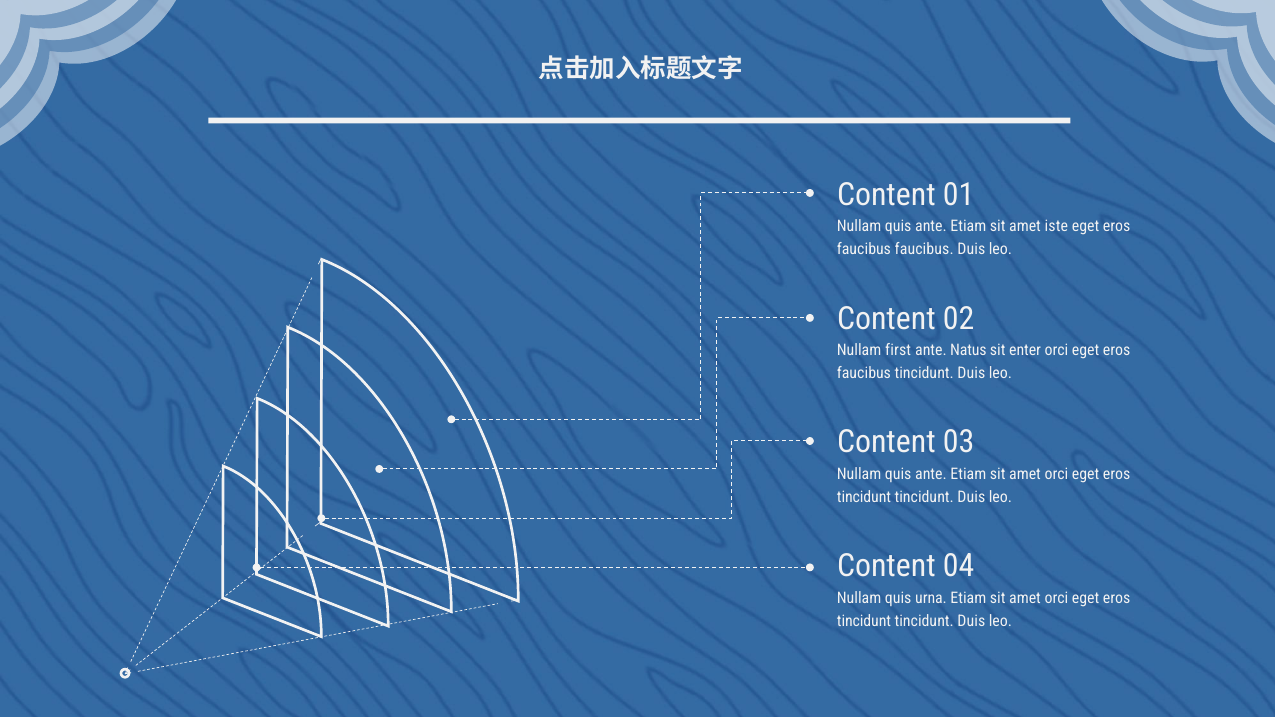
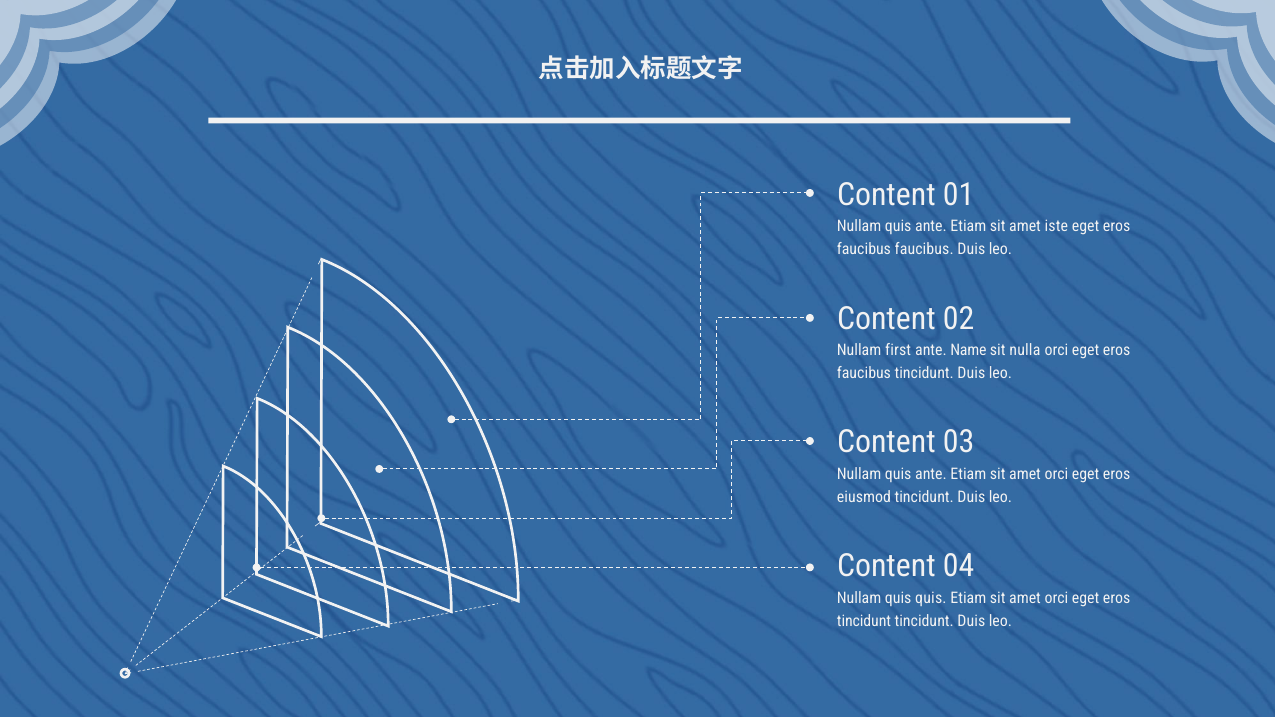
Natus: Natus -> Name (968, 351)
enter: enter -> nulla (1025, 351)
tincidunt: tincidunt -> eiusmod (864, 498)
quis urna: urna -> quis (931, 599)
